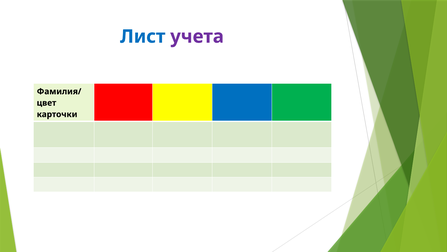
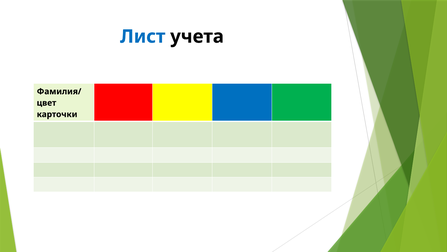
учета colour: purple -> black (197, 36)
